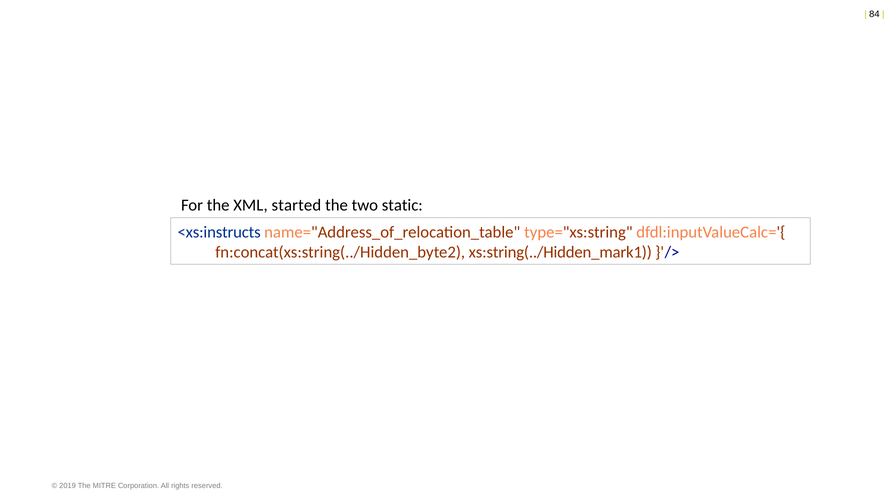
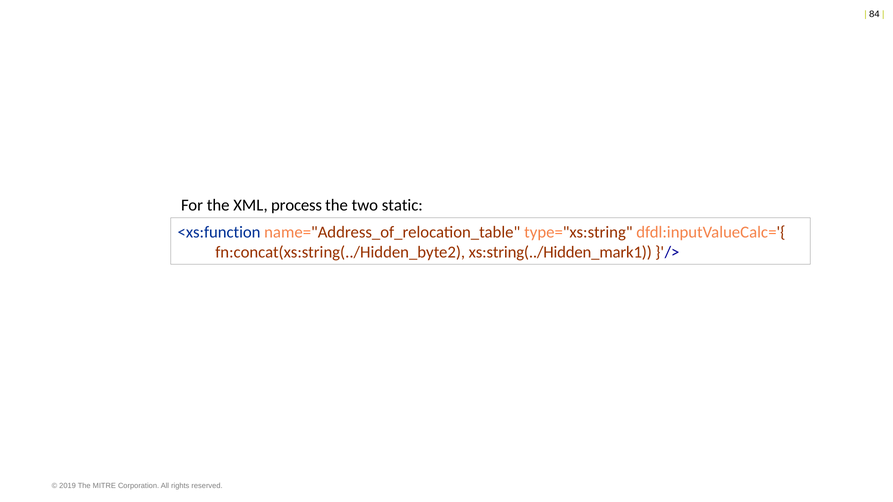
started: started -> process (297, 205)
<xs:instructs: <xs:instructs -> <xs:function (219, 232)
